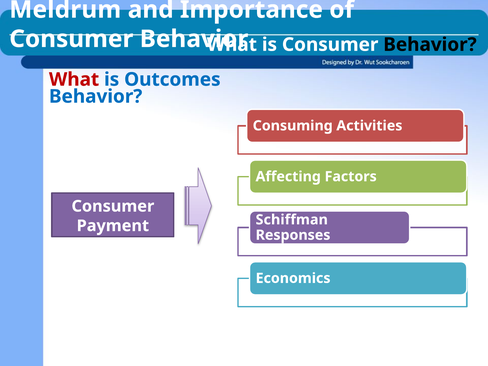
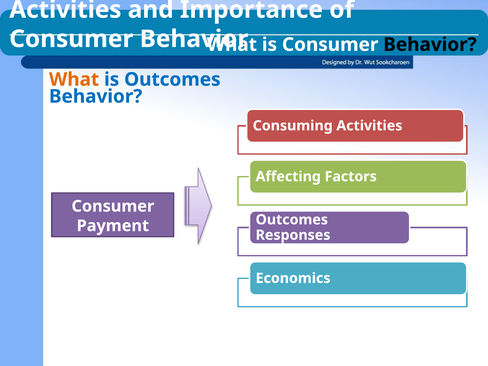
Meldrum: Meldrum -> Activities (65, 10)
What colour: red -> orange (74, 79)
Schiffman: Schiffman -> Outcomes (292, 220)
